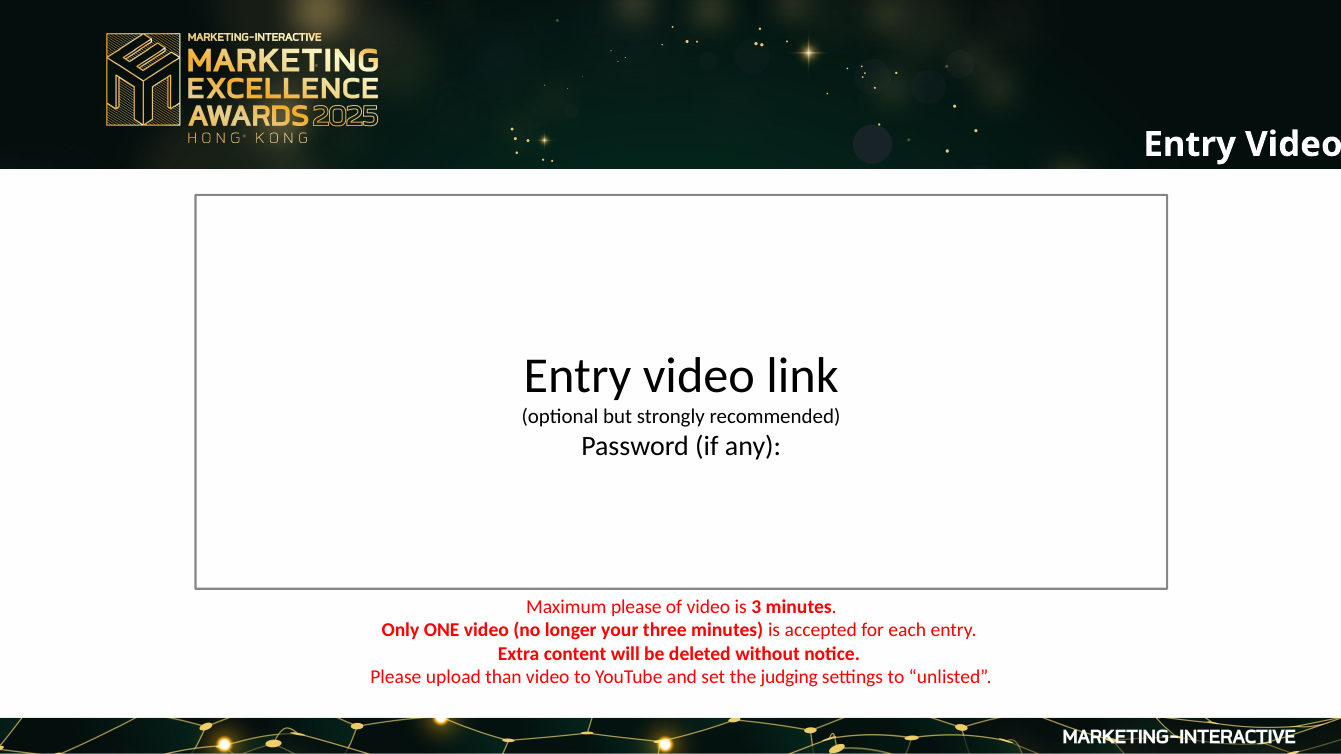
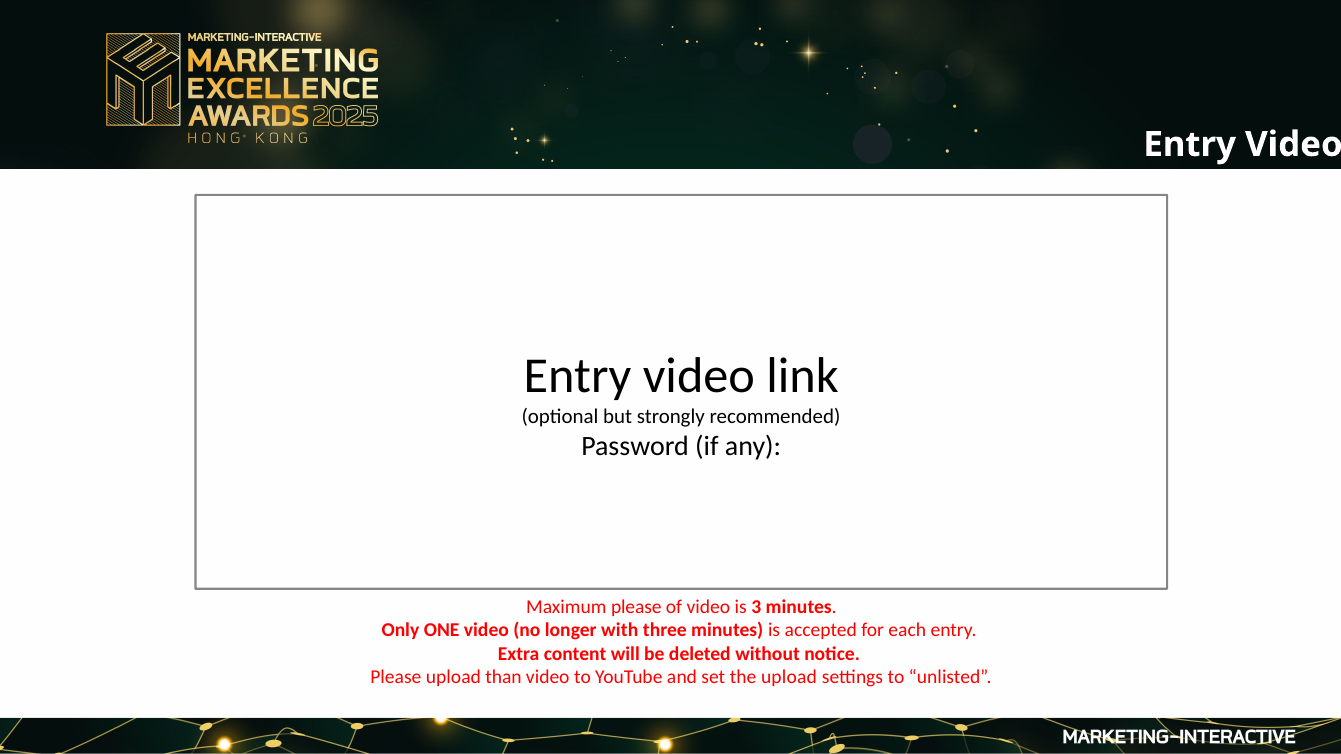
your: your -> with (620, 630)
the judging: judging -> upload (789, 677)
